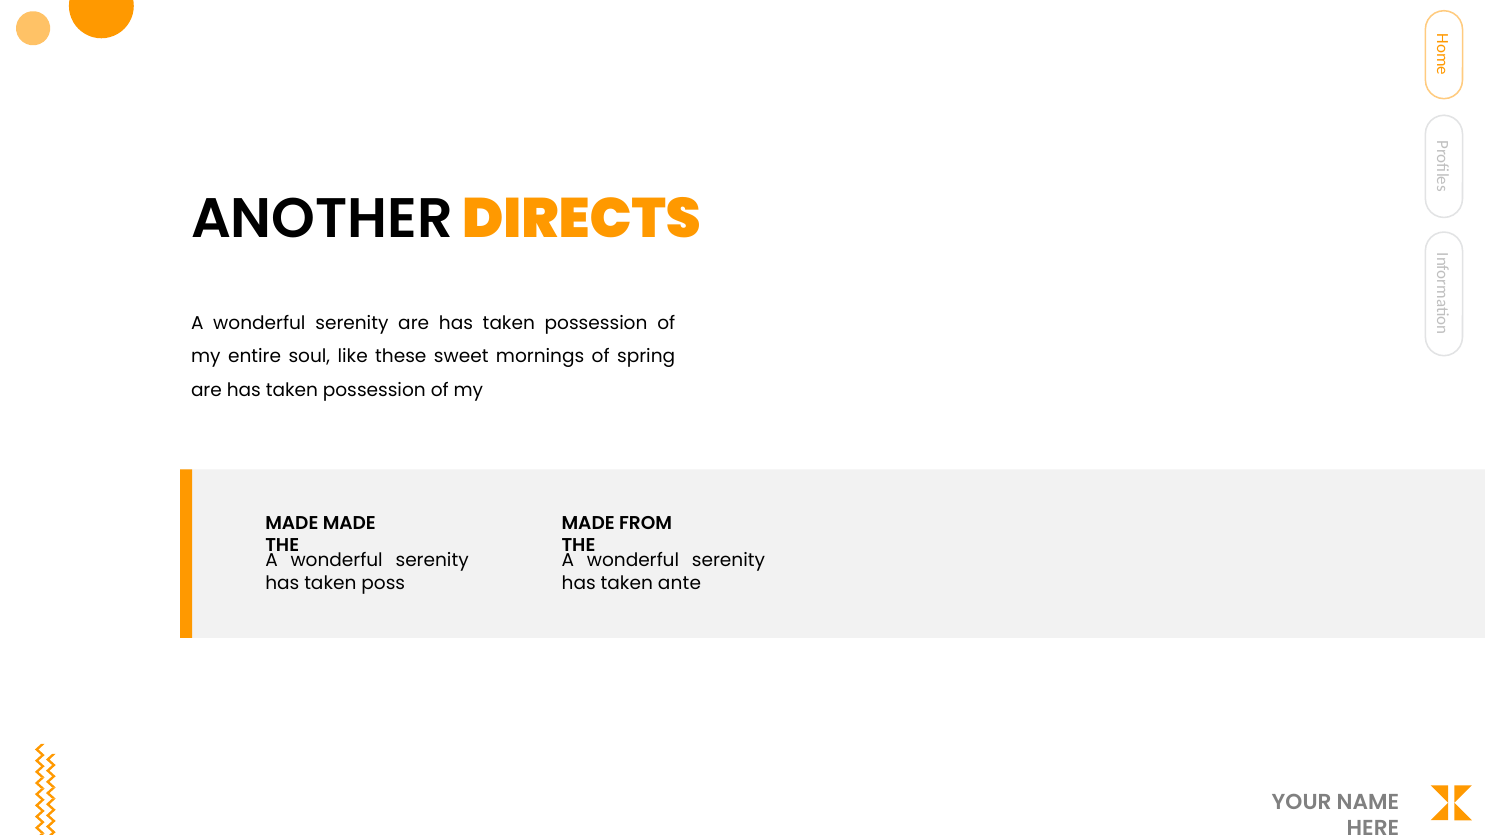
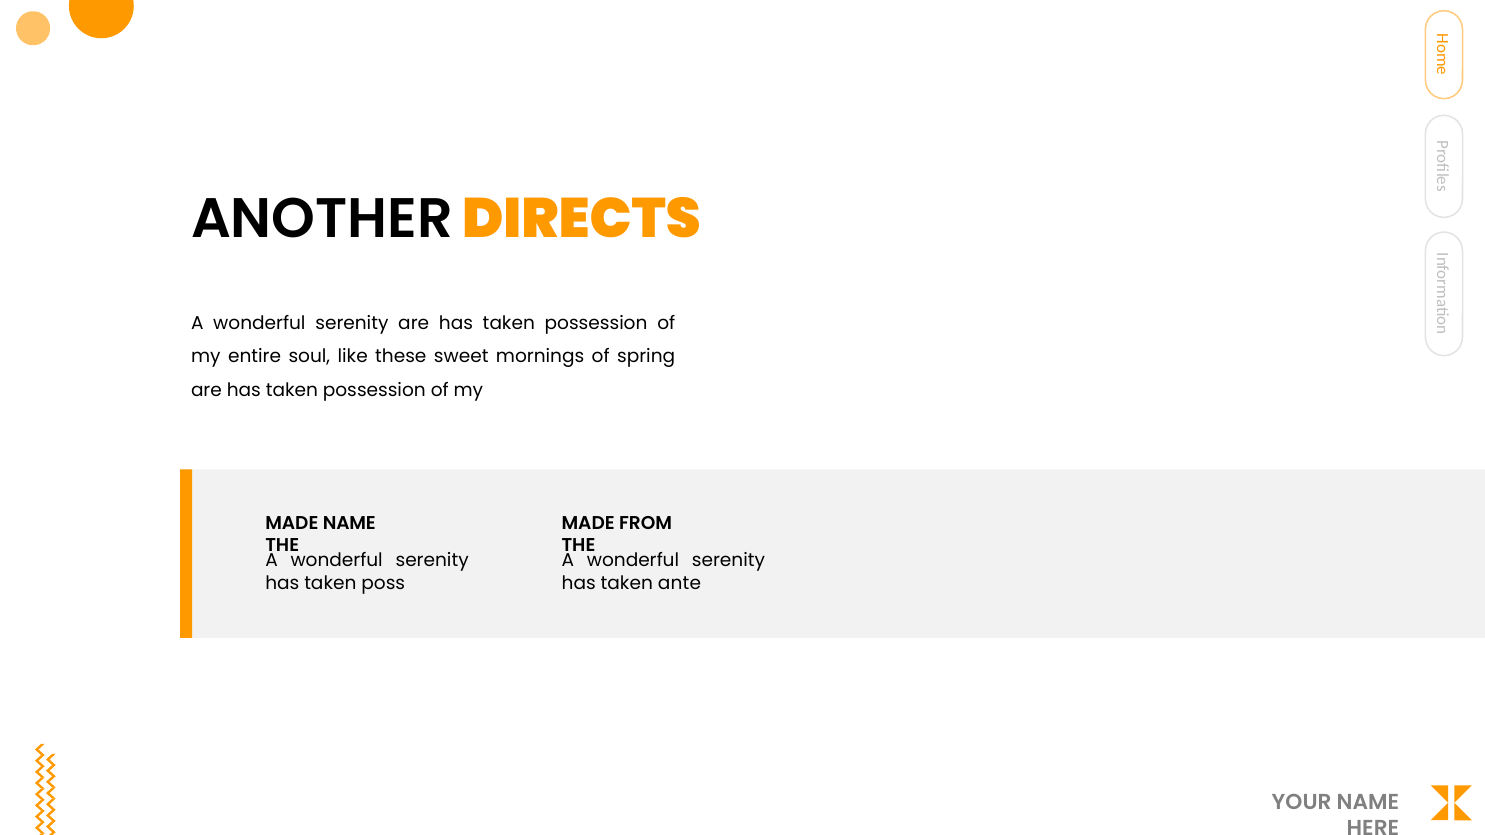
MADE MADE: MADE -> NAME (349, 523)
